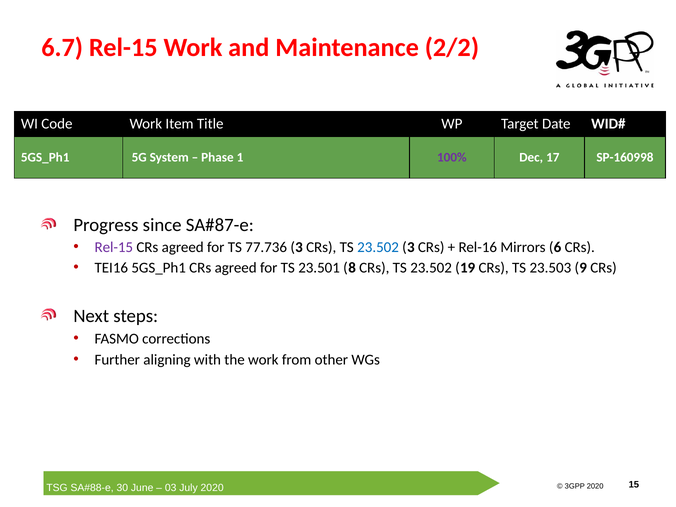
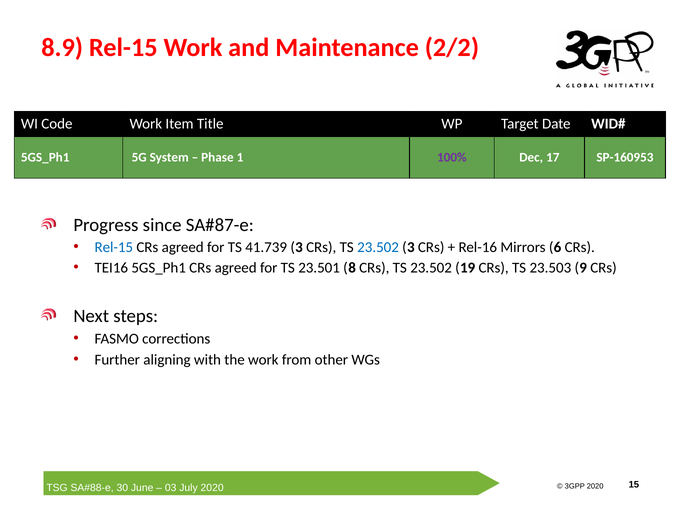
6.7: 6.7 -> 8.9 (62, 48)
SP-160998: SP-160998 -> SP-160953 (625, 158)
Rel-15 colour: purple -> blue (114, 247)
77.736: 77.736 -> 41.739 (266, 247)
